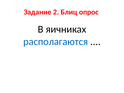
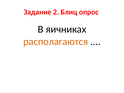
располагаются colour: blue -> orange (56, 42)
